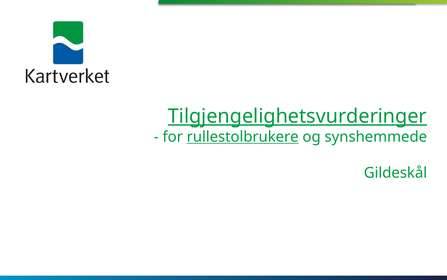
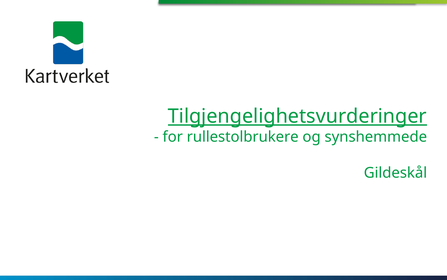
rullestolbrukere underline: present -> none (243, 137)
